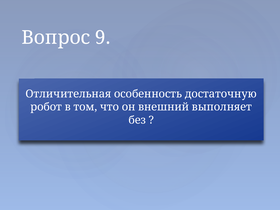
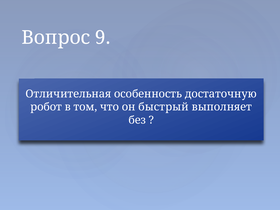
внешний: внешний -> быстрый (164, 107)
